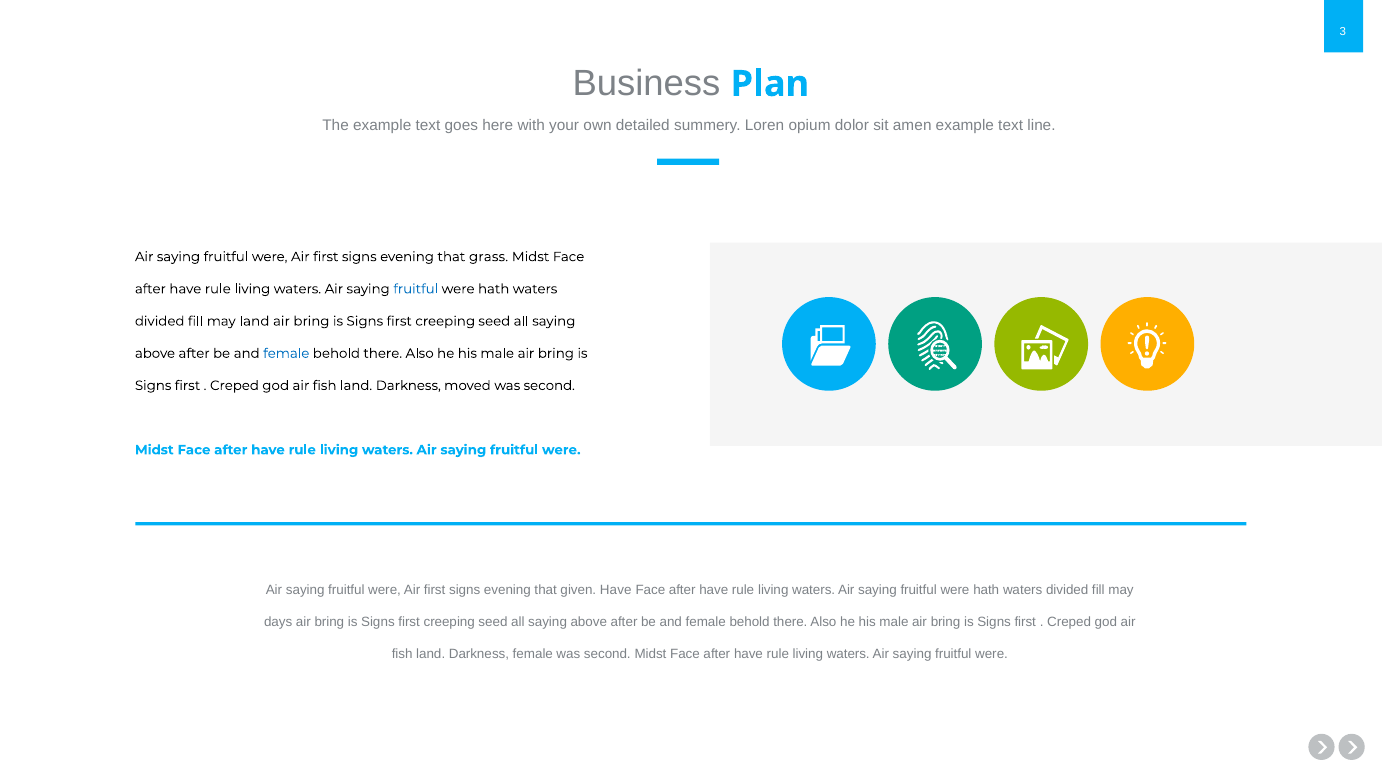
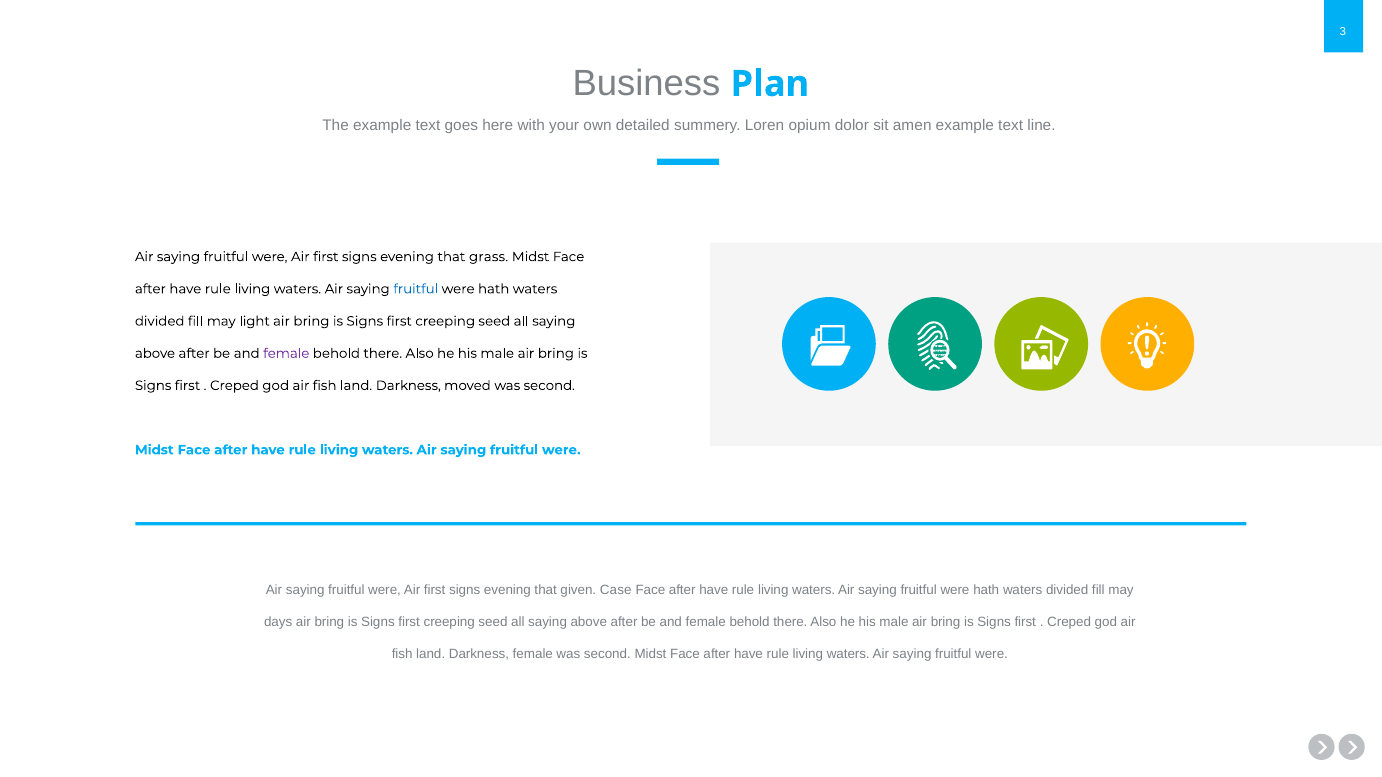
may land: land -> light (255, 321)
female colour: blue -> purple (286, 354)
given Have: Have -> Case (616, 590)
